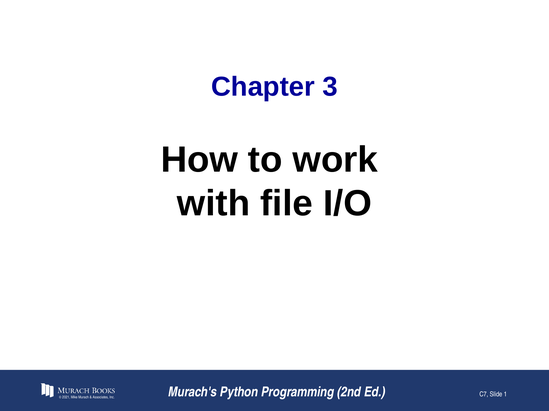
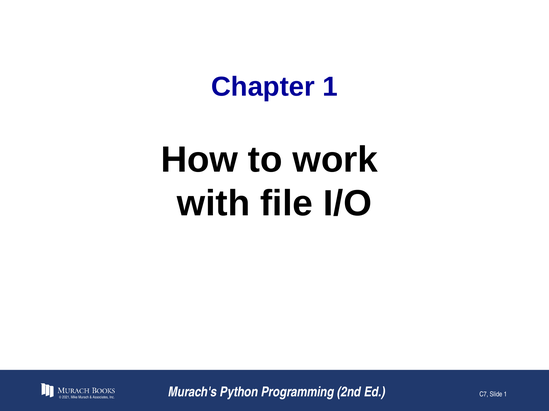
Chapter 3: 3 -> 1 (330, 87)
